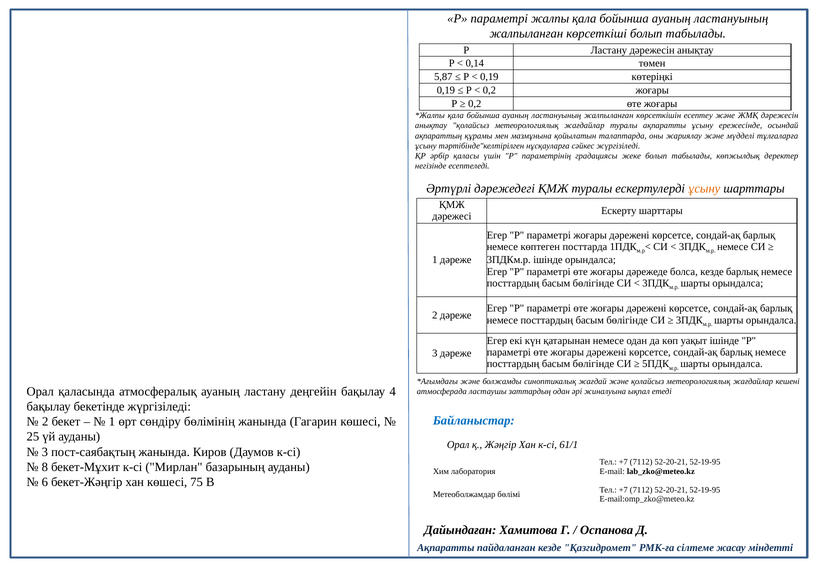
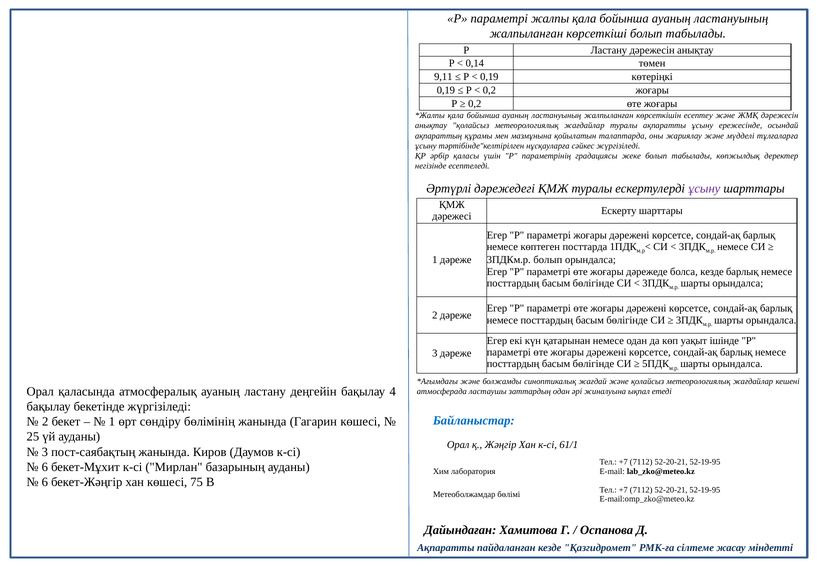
5,87: 5,87 -> 9,11 (443, 77)
ұсыну colour: orange -> purple (704, 188)
3ПДКм.р ішінде: ішінде -> болып (548, 260)
8: 8 -> 6 (45, 466)
